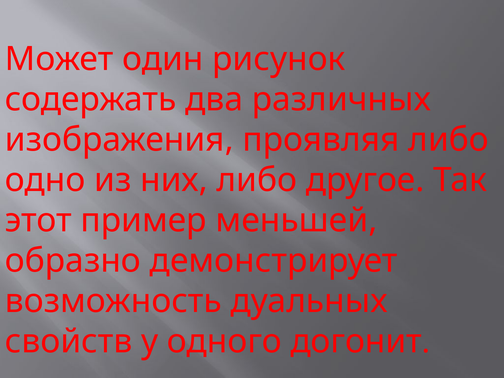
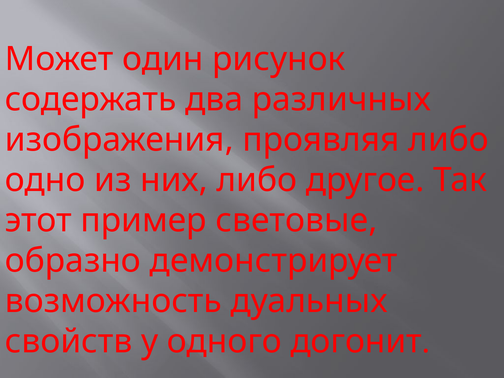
меньшей: меньшей -> световые (296, 220)
